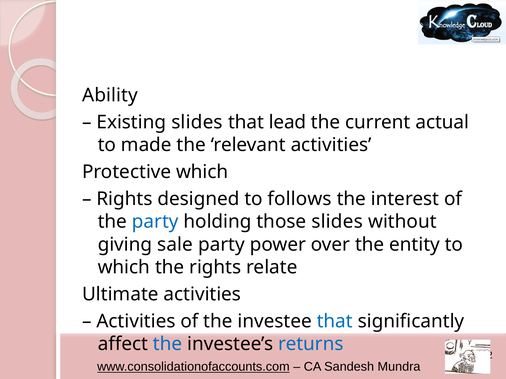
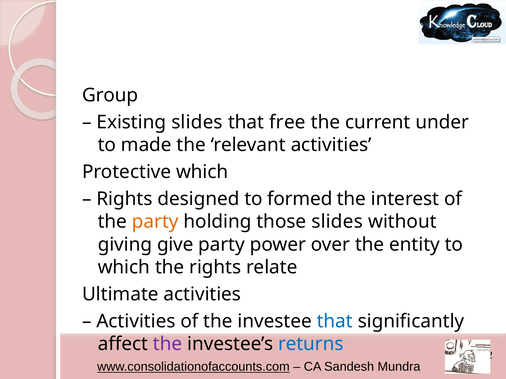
Ability: Ability -> Group (110, 95)
lead: lead -> free (287, 122)
actual: actual -> under (442, 122)
follows: follows -> formed (300, 199)
party colour: blue -> orange (155, 222)
sale: sale -> give (175, 245)
the colour: blue -> purple (168, 344)
